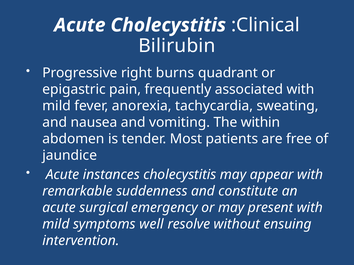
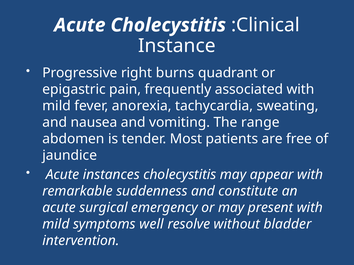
Bilirubin: Bilirubin -> Instance (177, 46)
within: within -> range (260, 123)
ensuing: ensuing -> bladder (288, 224)
